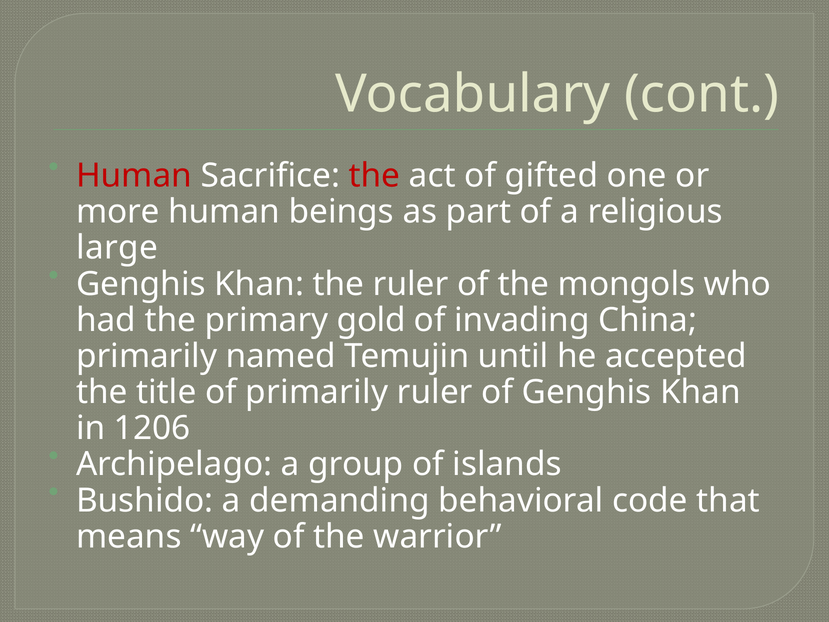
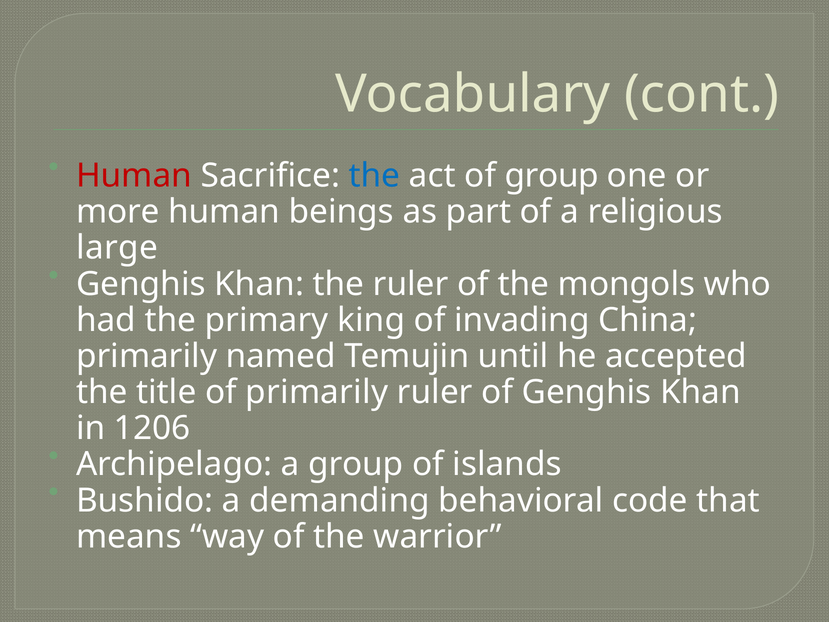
the colour: red -> blue (374, 176)
of gifted: gifted -> group (552, 176)
gold: gold -> king (371, 320)
